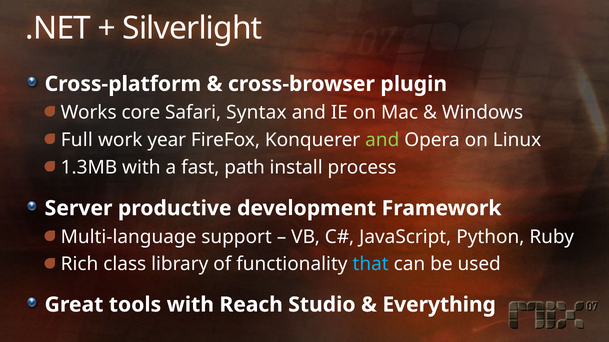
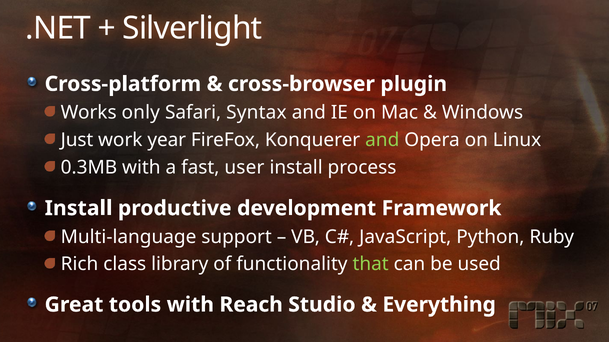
core: core -> only (141, 113)
Full: Full -> Just (77, 140)
1.3MB: 1.3MB -> 0.3MB (89, 168)
path: path -> user (244, 168)
Server: Server -> Install (78, 209)
that colour: light blue -> light green (371, 265)
